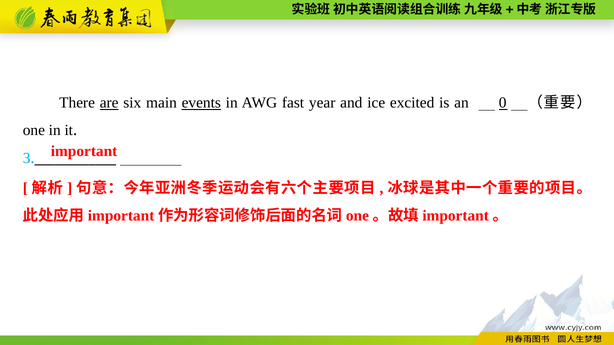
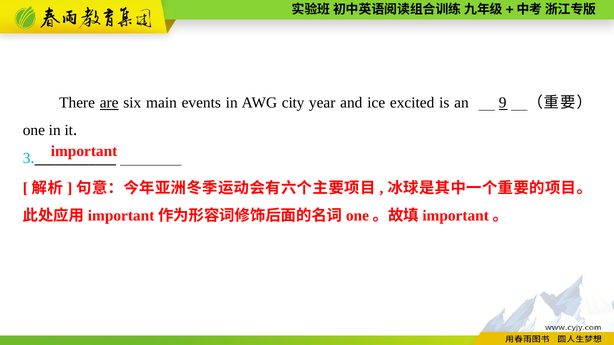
events underline: present -> none (201, 103)
fast: fast -> city (293, 103)
0: 0 -> 9 (503, 103)
